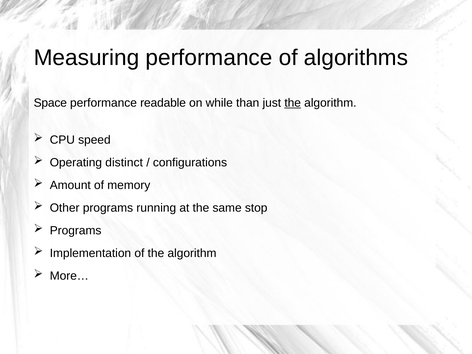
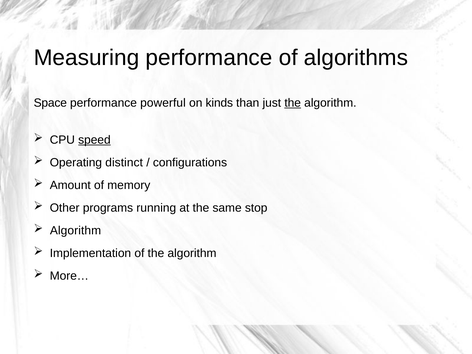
readable: readable -> powerful (163, 103)
while: while -> kinds (219, 103)
speed underline: none -> present (94, 140)
Programs: Programs -> Algorithm (76, 231)
